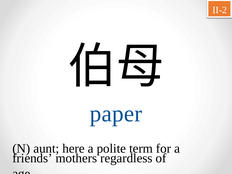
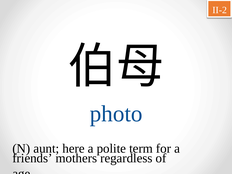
paper: paper -> photo (116, 114)
